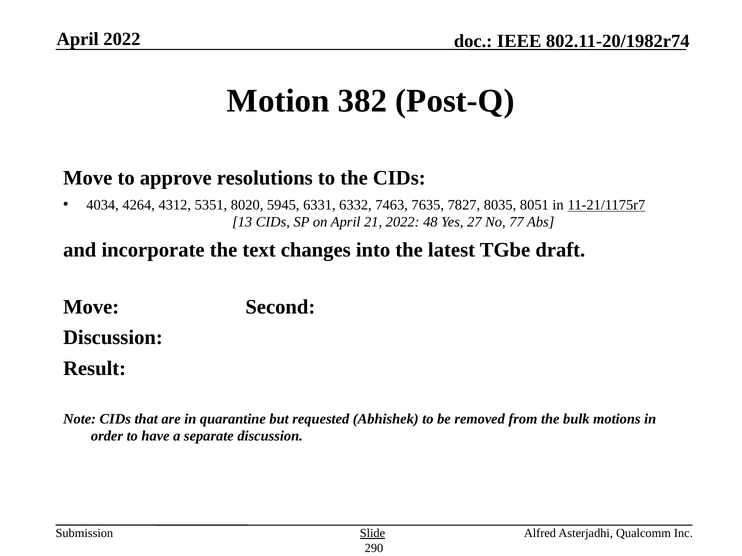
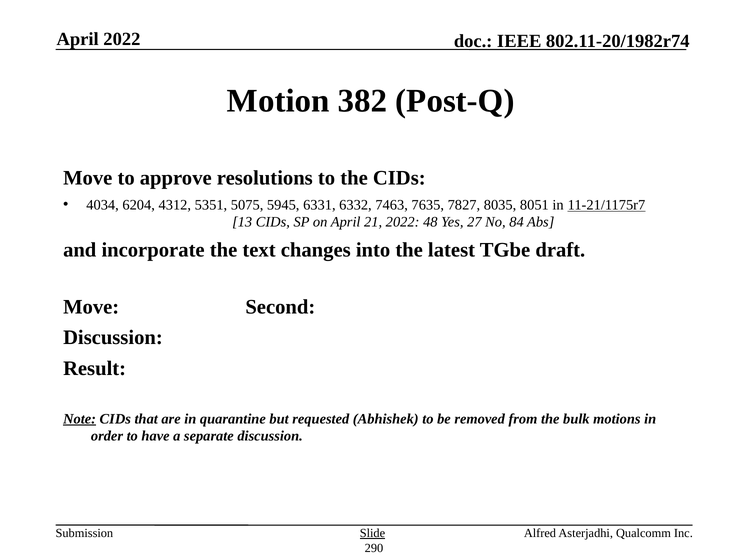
4264: 4264 -> 6204 (139, 205)
8020: 8020 -> 5075 (247, 205)
77: 77 -> 84 (516, 222)
Note underline: none -> present (80, 419)
